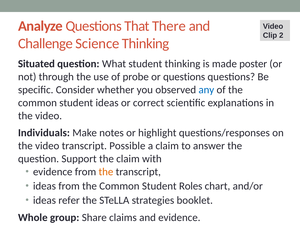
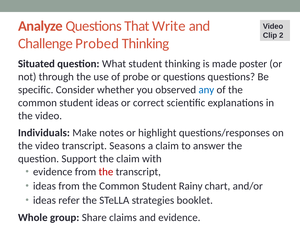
There: There -> Write (169, 26)
Science: Science -> Probed (97, 44)
Possible: Possible -> Seasons (127, 146)
the colour: orange -> red (106, 172)
Roles: Roles -> Rainy (191, 186)
